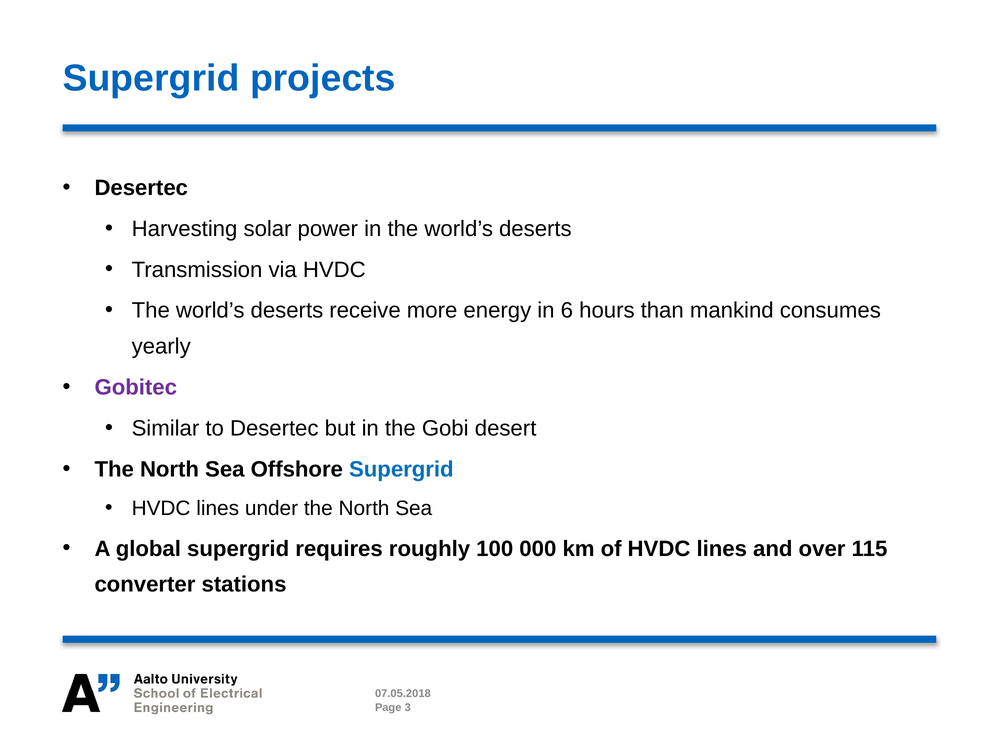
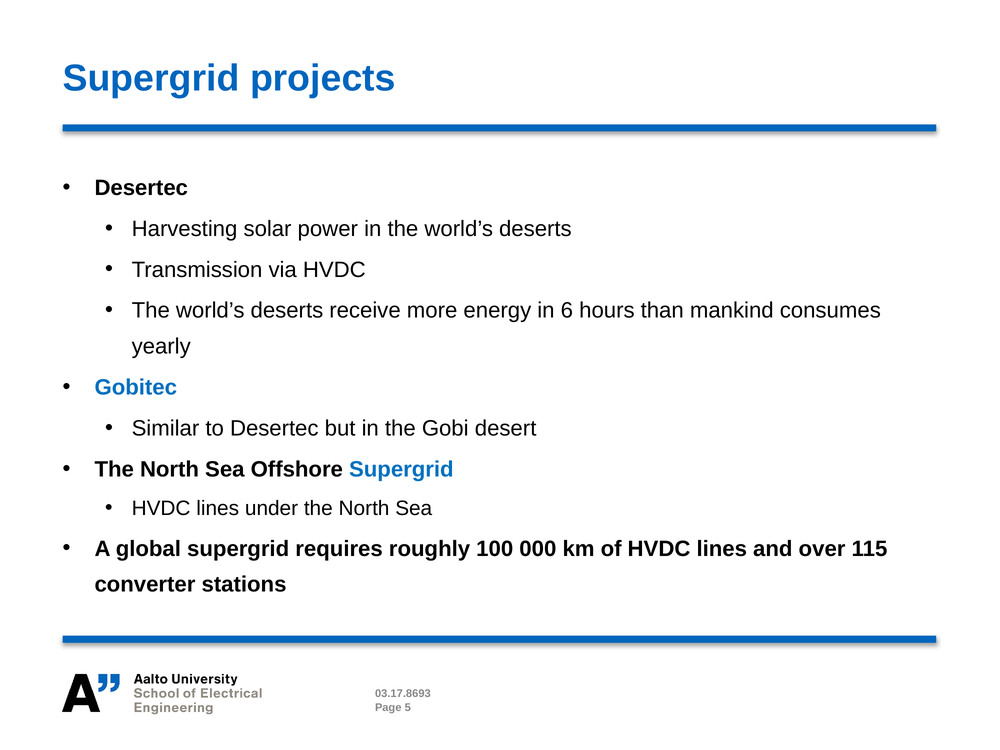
Gobitec colour: purple -> blue (136, 388)
07.05.2018: 07.05.2018 -> 03.17.8693 (403, 694)
3: 3 -> 5 (408, 708)
